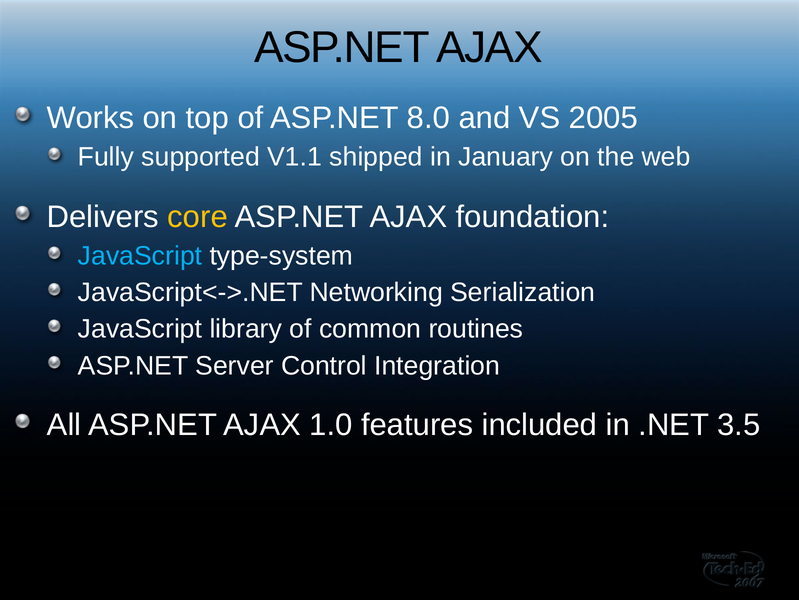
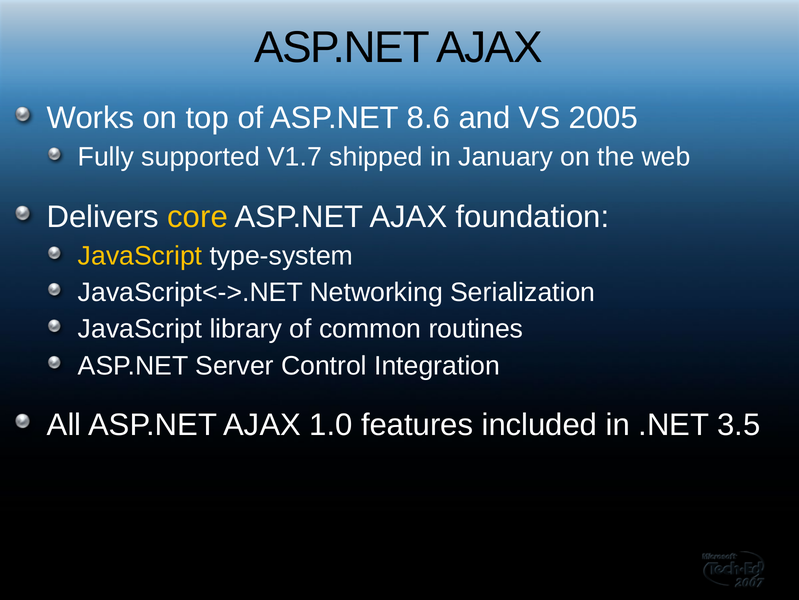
8.0: 8.0 -> 8.6 (429, 118)
V1.1: V1.1 -> V1.7 (295, 157)
JavaScript colour: light blue -> yellow (140, 256)
